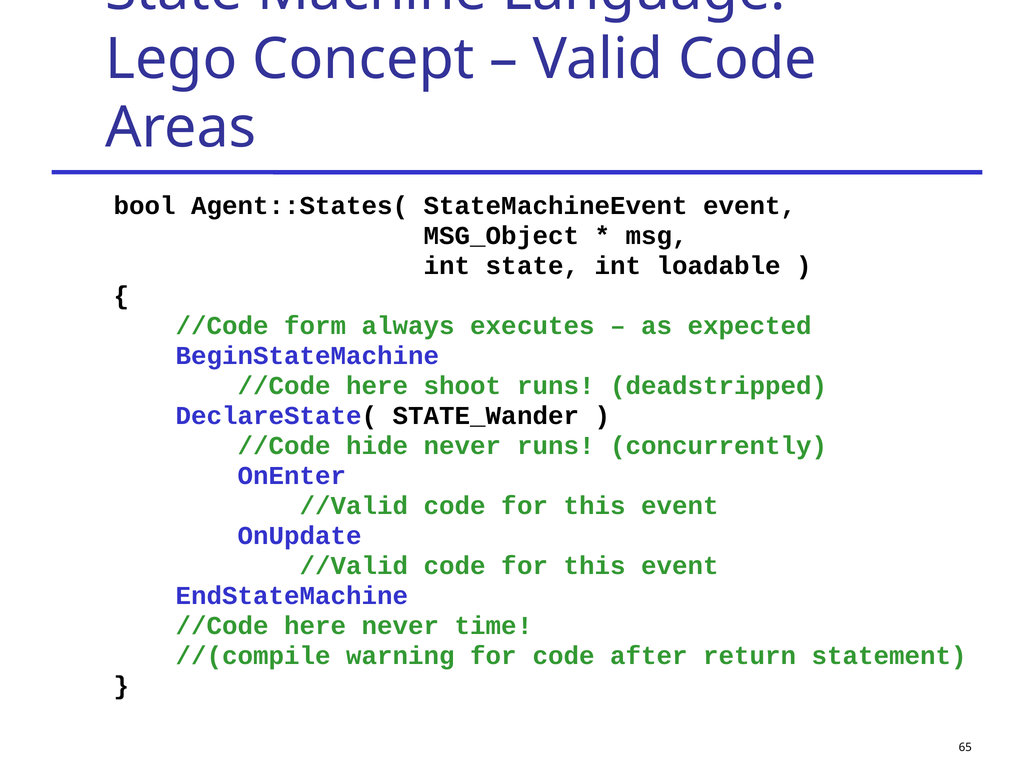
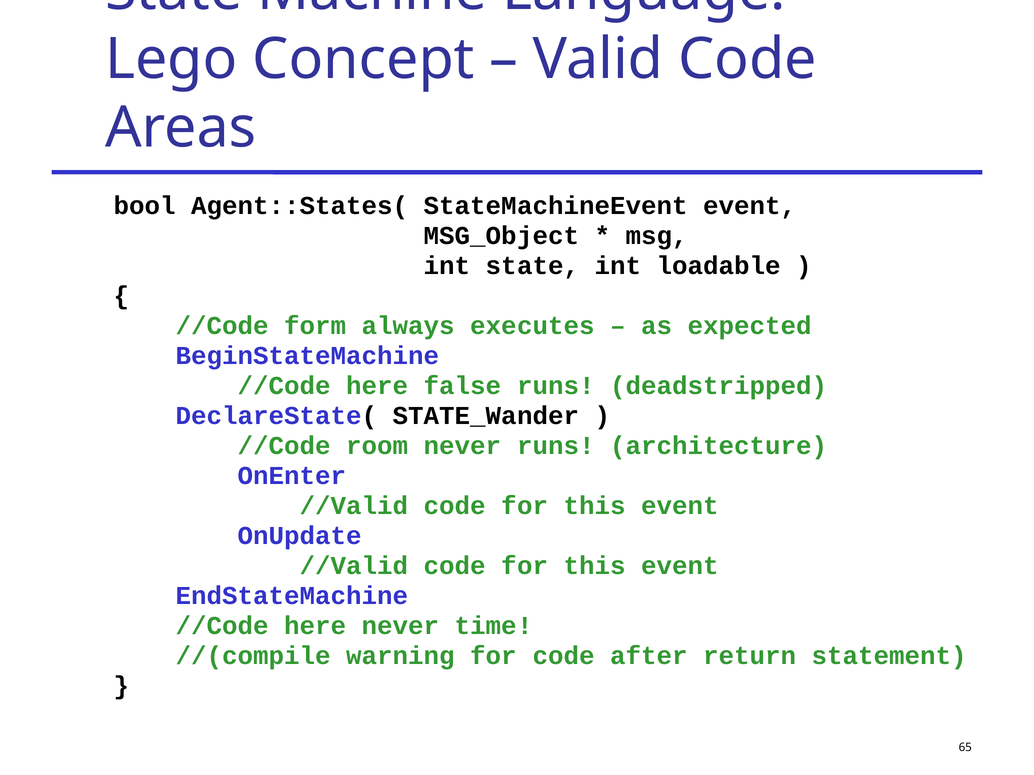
shoot: shoot -> false (463, 386)
hide: hide -> room (377, 446)
concurrently: concurrently -> architecture (719, 446)
